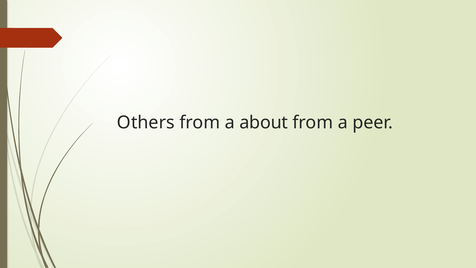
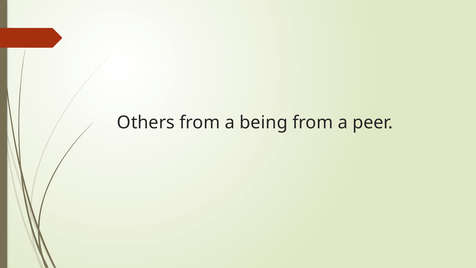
about: about -> being (264, 123)
